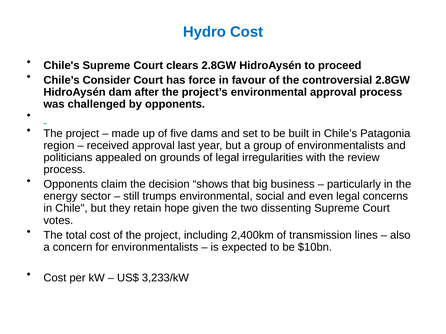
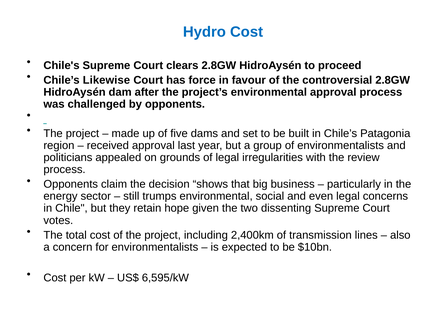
Consider: Consider -> Likewise (106, 80)
3,233/kW: 3,233/kW -> 6,595/kW (165, 278)
